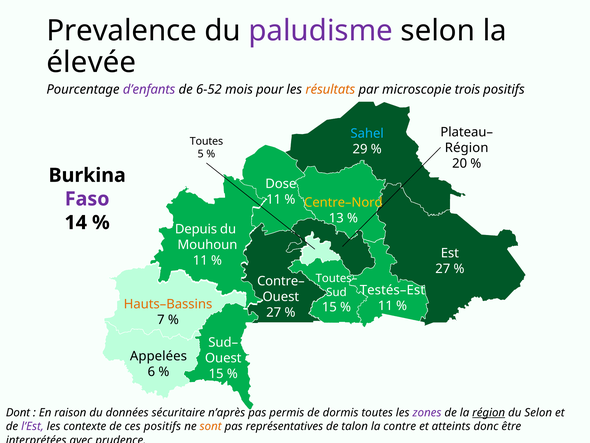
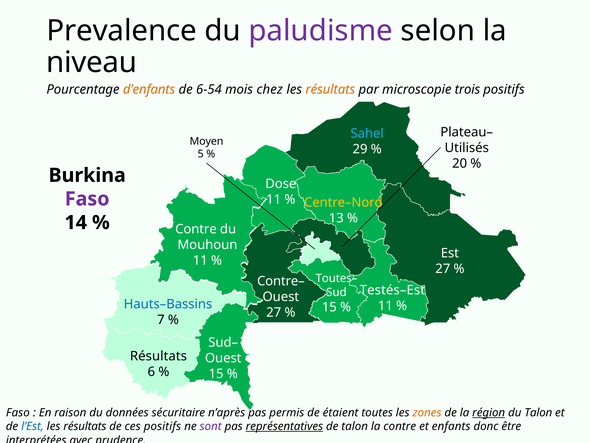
élevée: élevée -> niveau (92, 63)
d’enfants colour: purple -> orange (149, 89)
6-52: 6-52 -> 6-54 (209, 89)
pour: pour -> chez (270, 89)
Toutes: Toutes -> Moyen (206, 141)
Région: Région -> Utilisés (467, 148)
Depuis: Depuis -> Contre (196, 229)
Hauts–Bassins colour: orange -> blue (168, 304)
Appelées: Appelées -> Résultats (158, 356)
Dont: Dont -> Faso (18, 412)
dormis: dormis -> étaient (341, 412)
zones colour: purple -> orange (427, 412)
du Selon: Selon -> Talon (538, 412)
l’Est colour: purple -> blue (32, 426)
contexte: contexte -> résultats (85, 426)
sont colour: orange -> purple (211, 426)
représentatives underline: none -> present (284, 426)
atteints: atteints -> enfants (451, 426)
